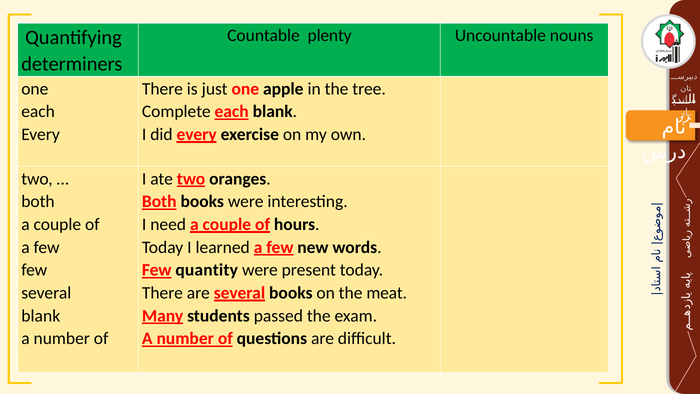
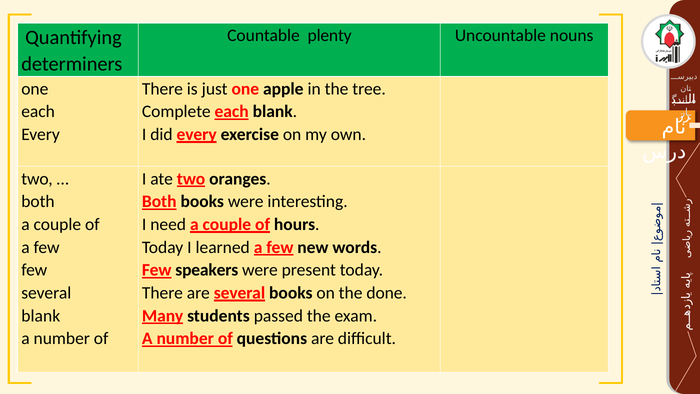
quantity: quantity -> speakers (207, 270)
meat: meat -> done (387, 293)
